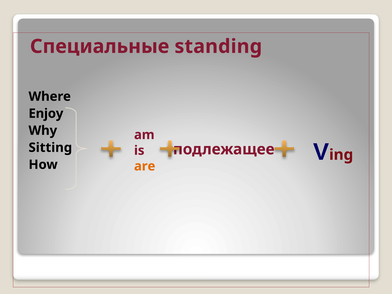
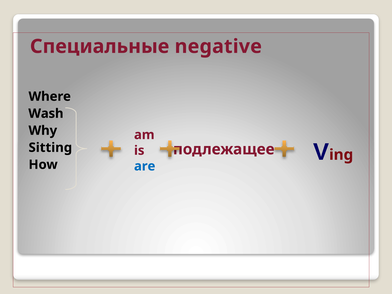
standing: standing -> negative (218, 46)
Enjoy: Enjoy -> Wash (46, 114)
are colour: orange -> blue (145, 166)
